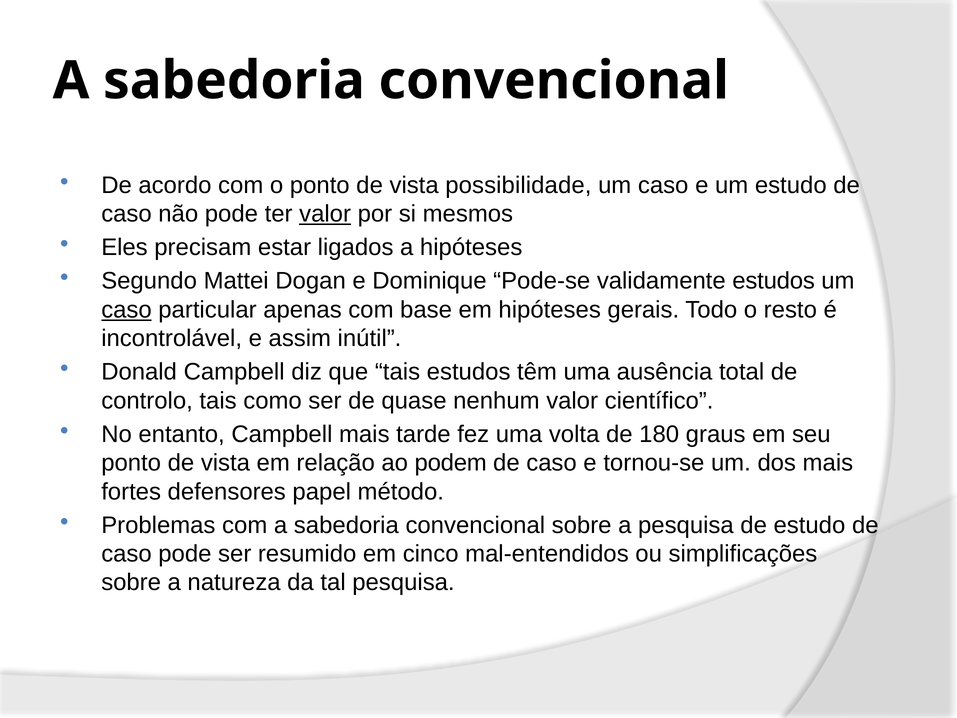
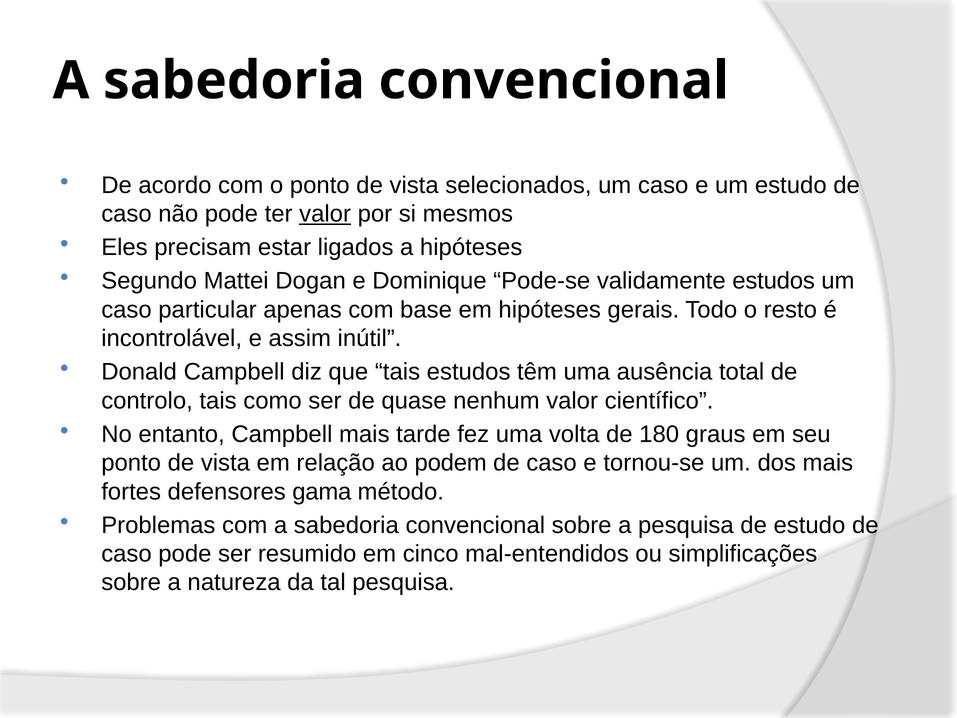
possibilidade: possibilidade -> selecionados (518, 185)
caso underline: present -> none (127, 310)
papel: papel -> gama (322, 491)
